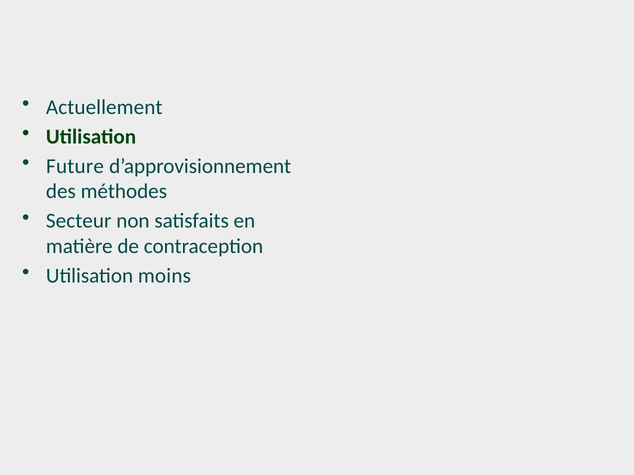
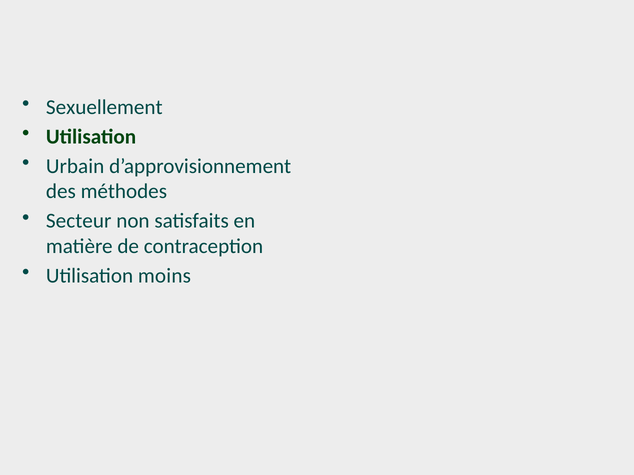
Actuellement: Actuellement -> Sexuellement (104, 107)
Future: Future -> Urbain (75, 166)
